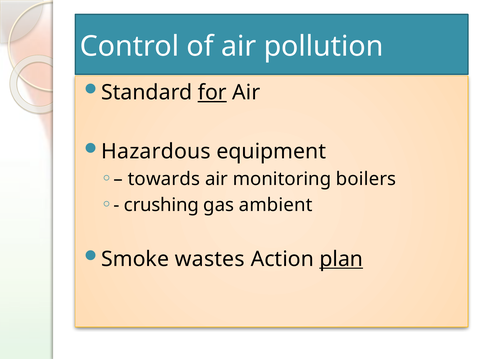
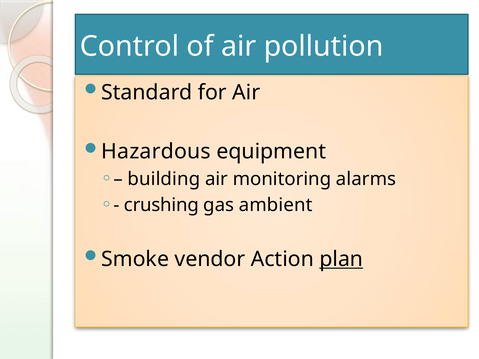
for underline: present -> none (212, 92)
towards: towards -> building (164, 179)
boilers: boilers -> alarms (366, 179)
wastes: wastes -> vendor (210, 259)
